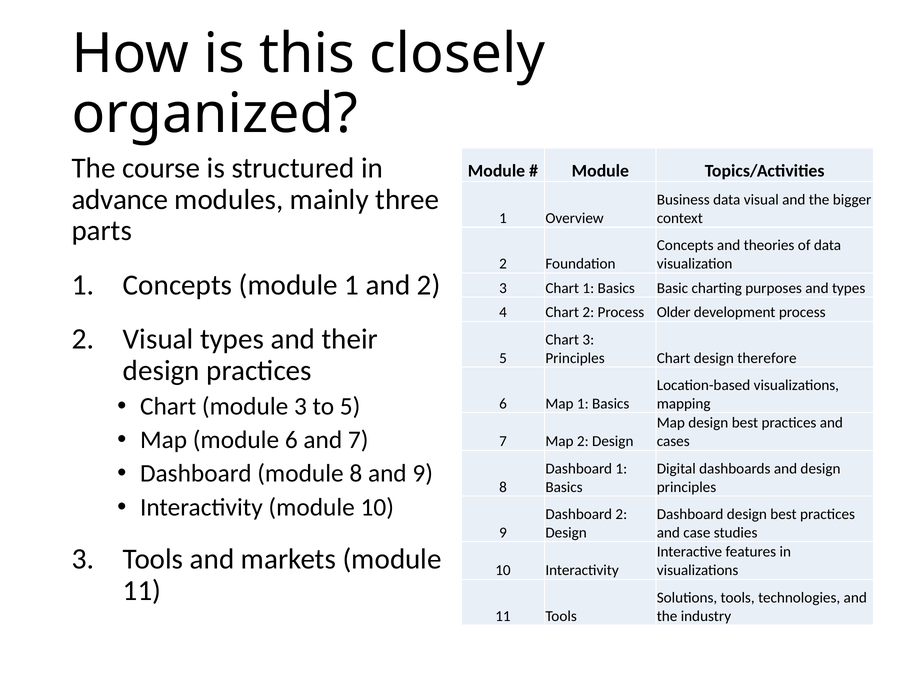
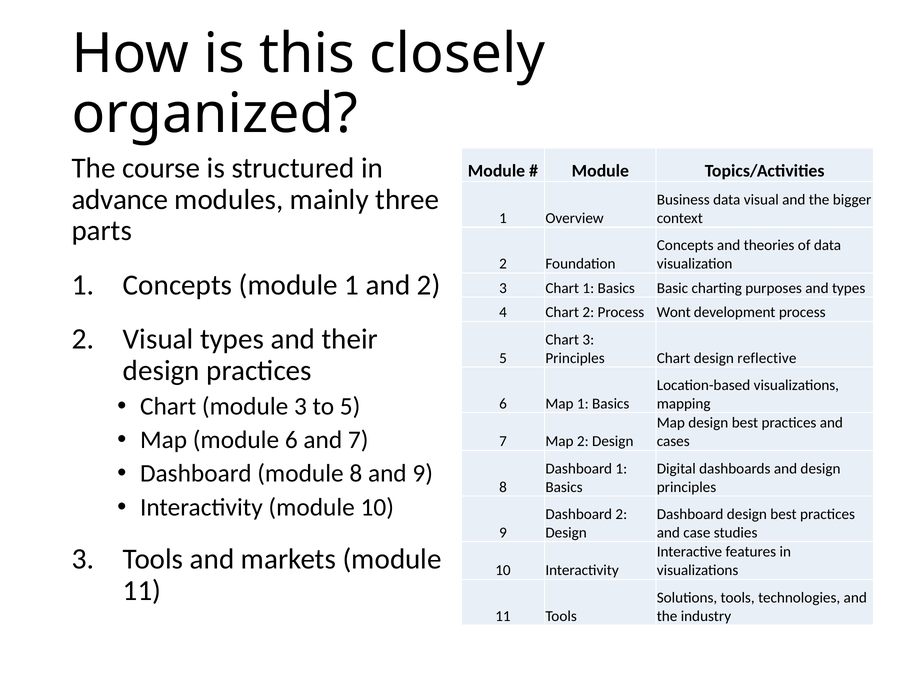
Older: Older -> Wont (674, 313)
therefore: therefore -> reflective (767, 358)
